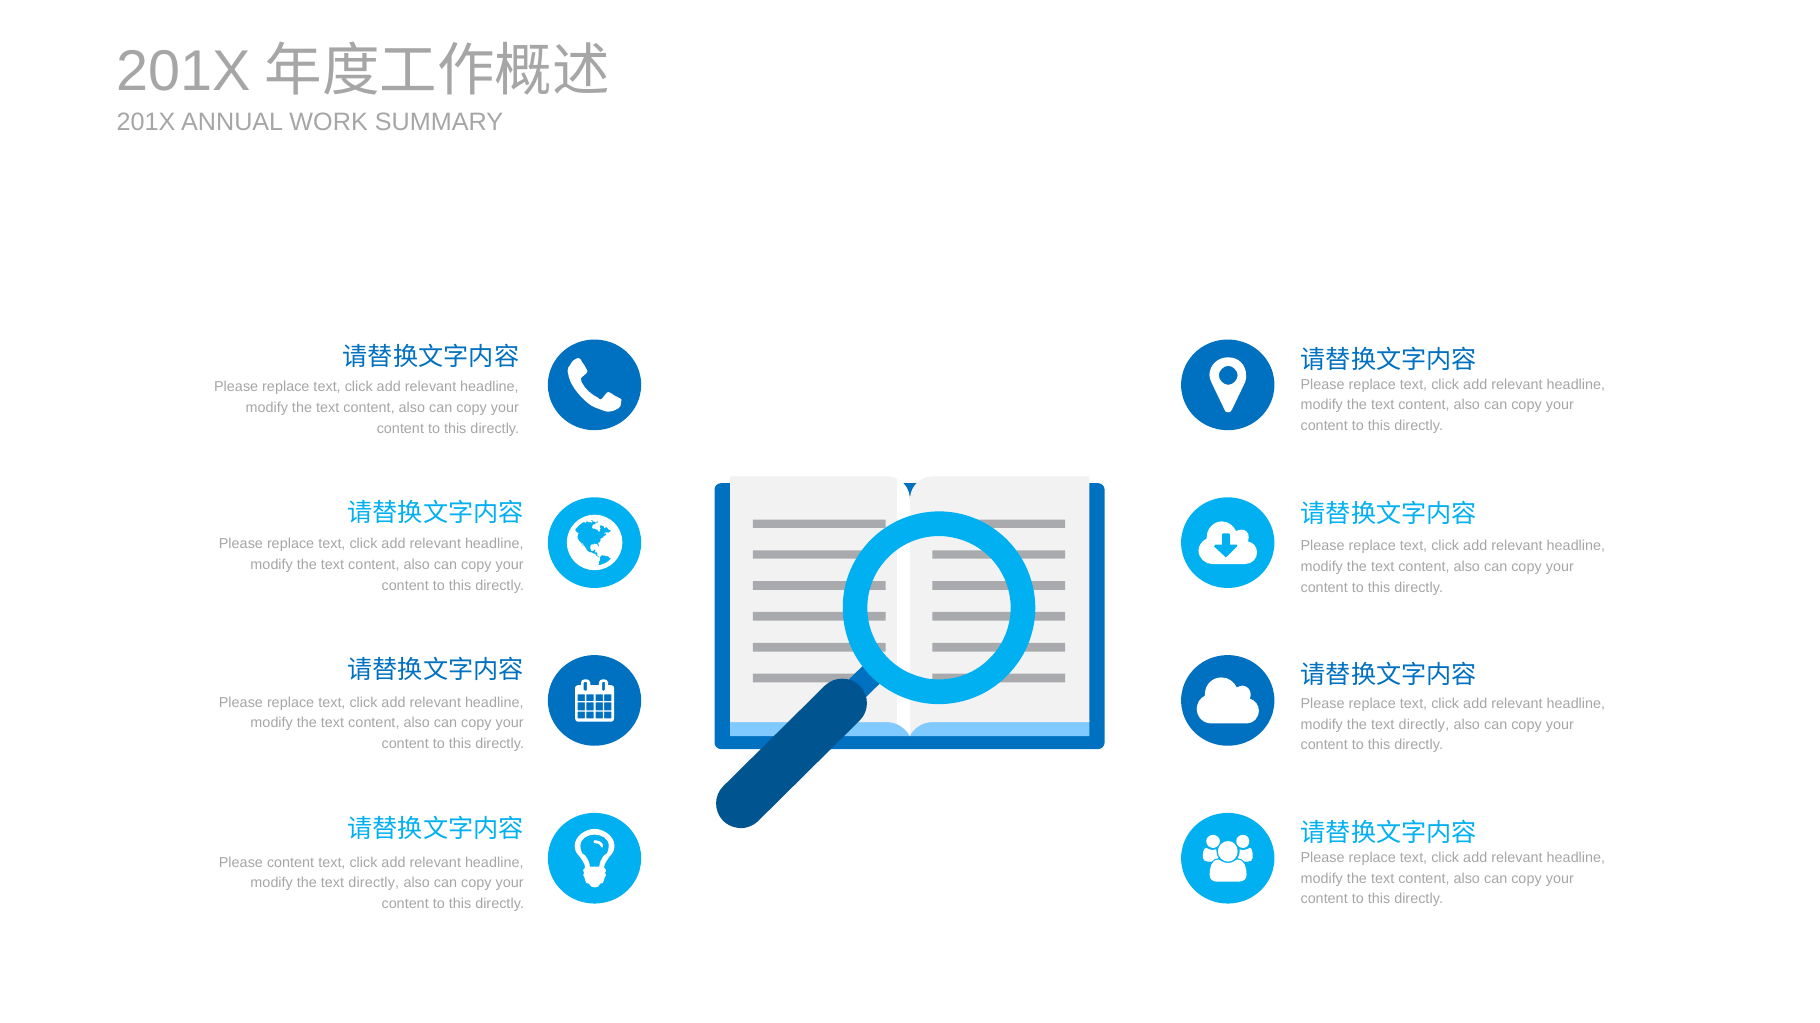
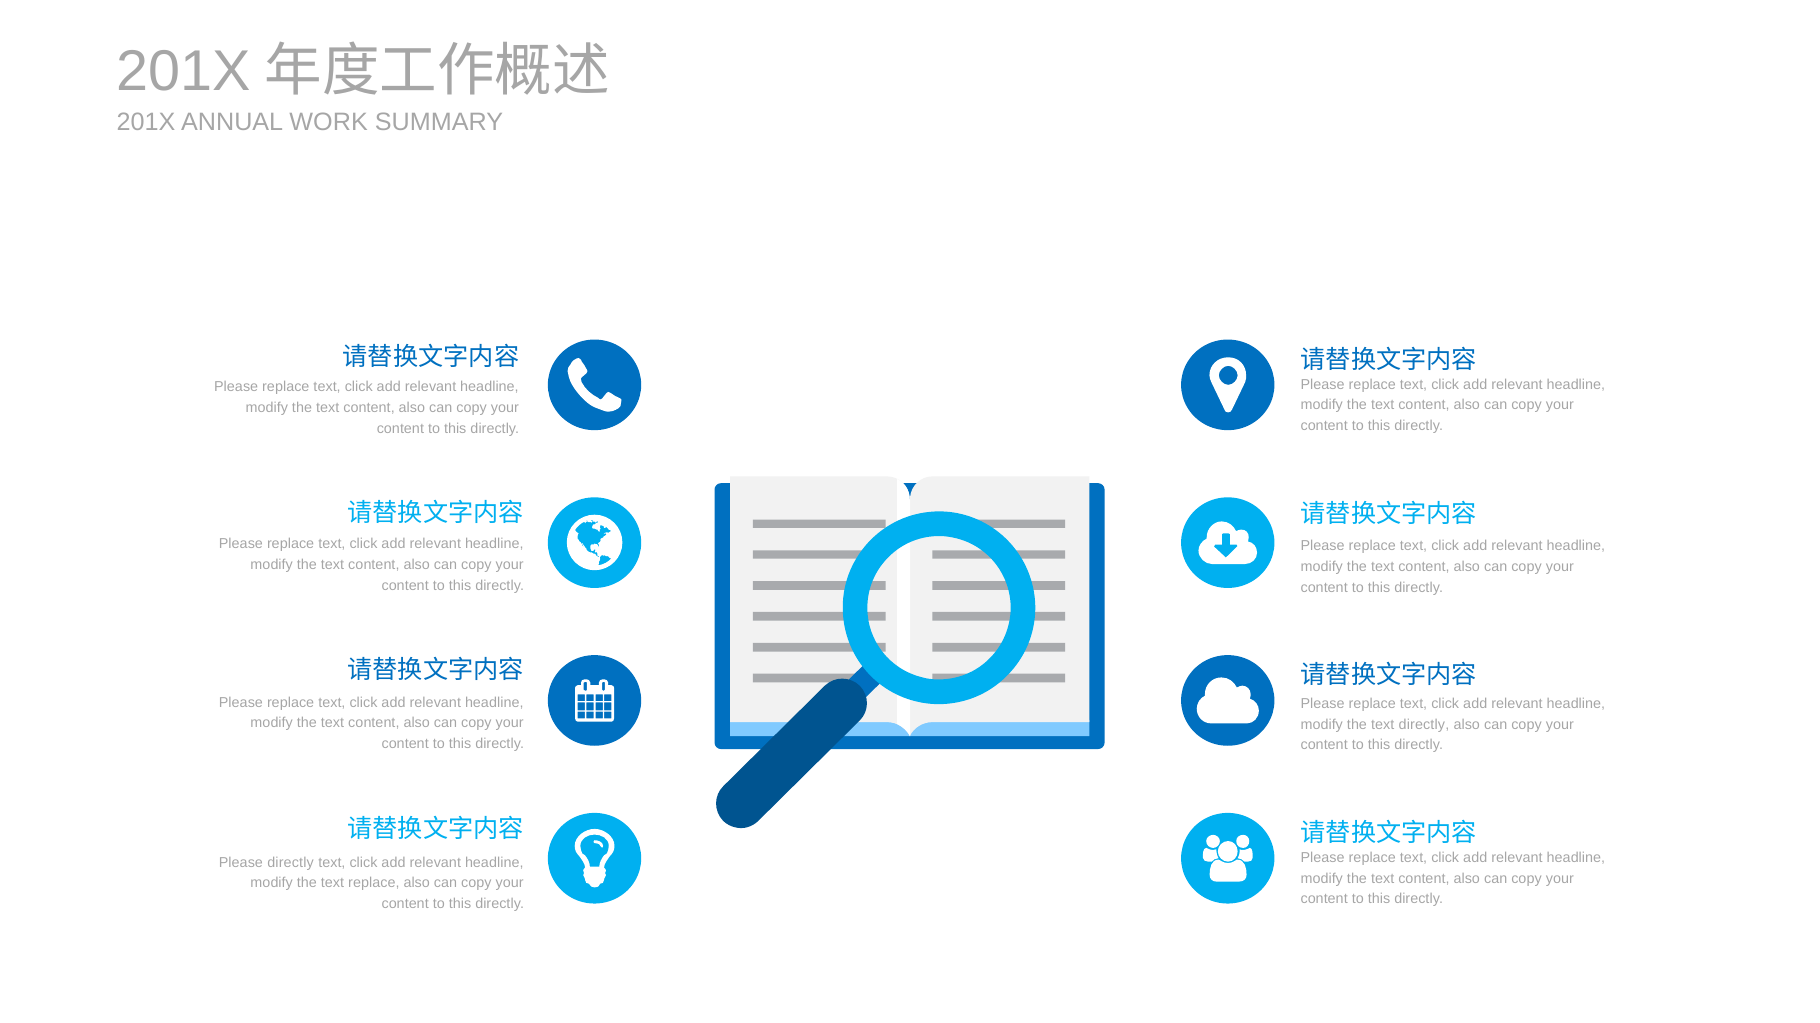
Please content: content -> directly (291, 863)
directly: directly -> replace (374, 884)
